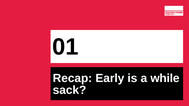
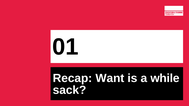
Early: Early -> Want (110, 78)
